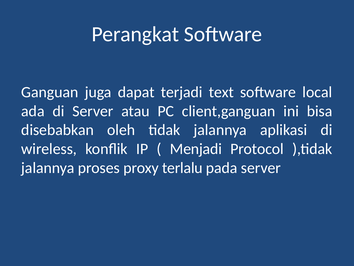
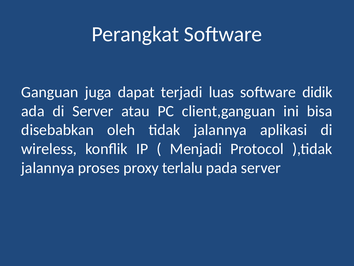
text: text -> luas (221, 92)
local: local -> didik (317, 92)
